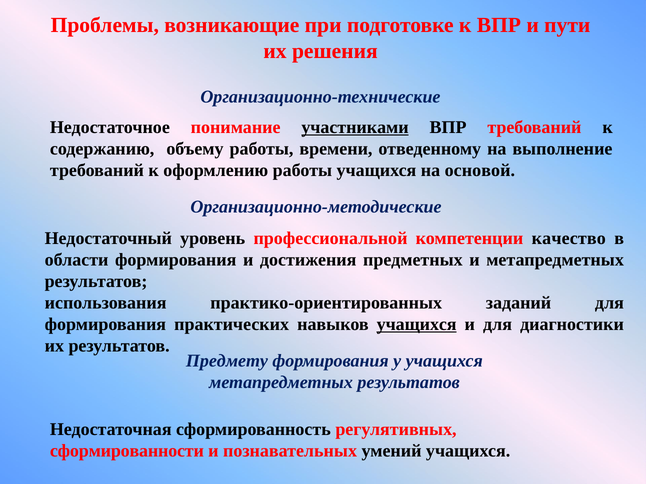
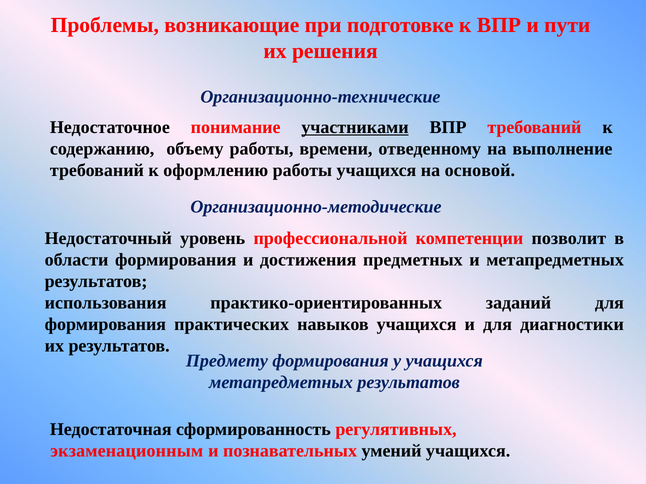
качество: качество -> позволит (569, 238)
учащихся underline: present -> none (417, 325)
сформированности: сформированности -> экзаменационным (127, 451)
